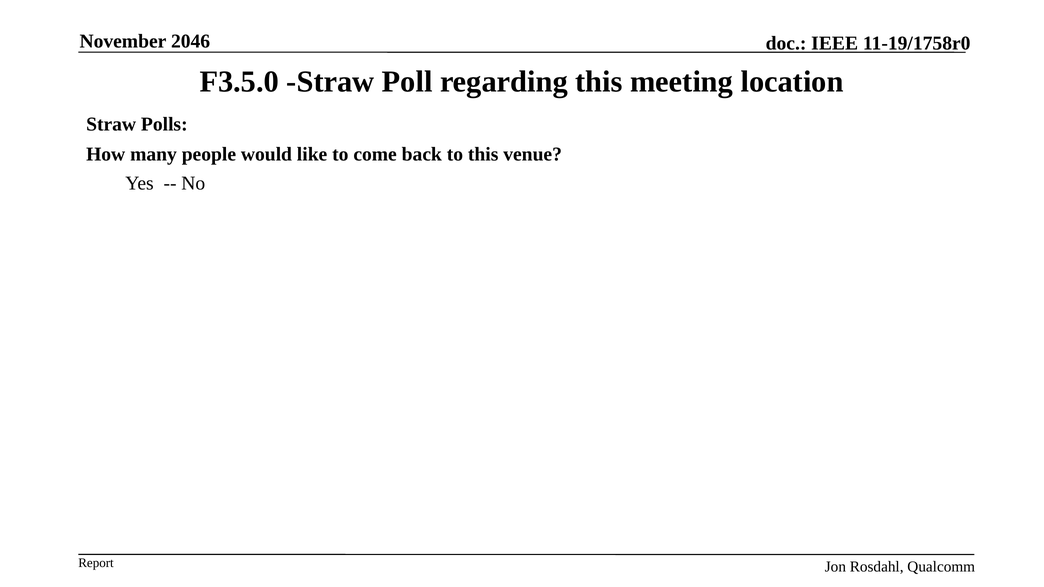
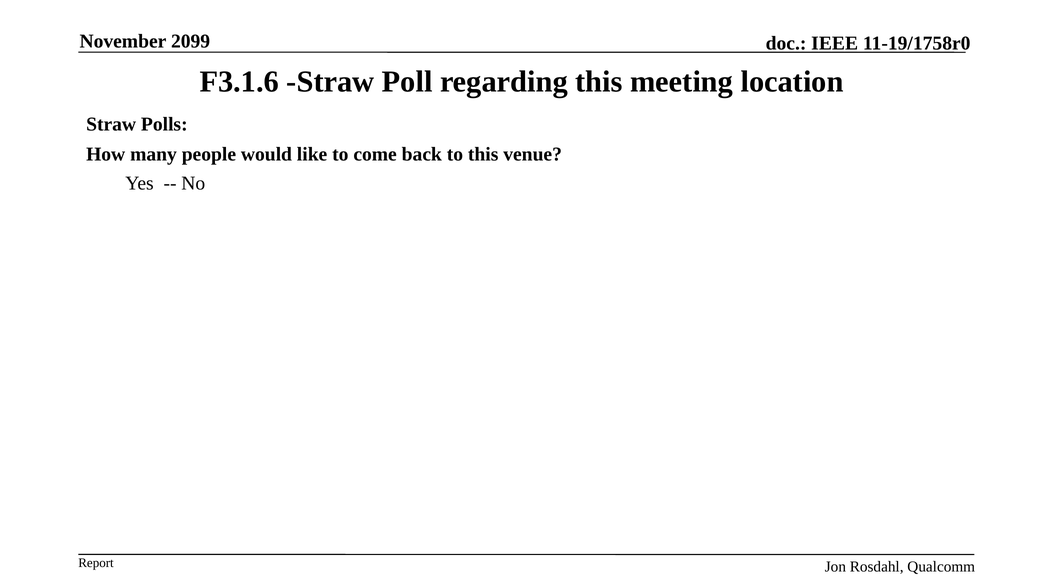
2046: 2046 -> 2099 (191, 42)
F3.5.0: F3.5.0 -> F3.1.6 (239, 82)
